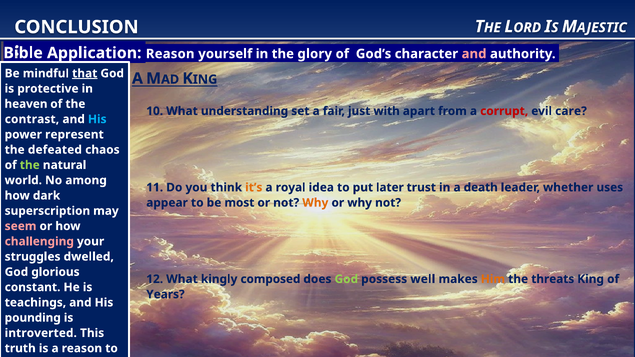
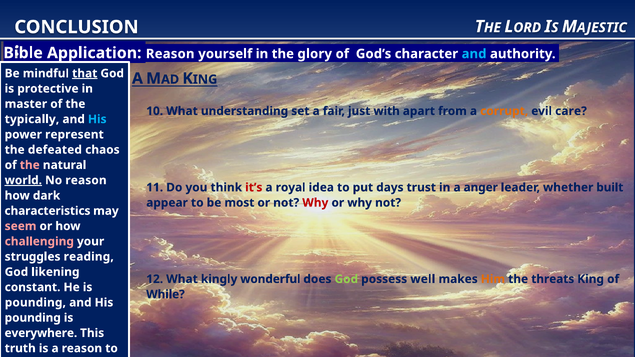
and colour: pink -> light blue (474, 54)
heaven: heaven -> master (26, 104)
corrupt colour: red -> orange (504, 111)
contrast: contrast -> typically (32, 119)
the colour: light green -> pink (30, 165)
world underline: none -> present (23, 180)
No among: among -> reason (86, 180)
it’s colour: orange -> red (254, 188)
later: later -> days (390, 188)
death: death -> anger (481, 188)
uses: uses -> built (610, 188)
Why colour: orange -> red (315, 203)
superscription: superscription -> characteristics (47, 211)
dwelled: dwelled -> reading (89, 257)
glorious: glorious -> likening (55, 272)
composed: composed -> wonderful (270, 279)
Years: Years -> While (165, 294)
teachings: teachings -> pounding (35, 303)
introverted: introverted -> everywhere (41, 333)
